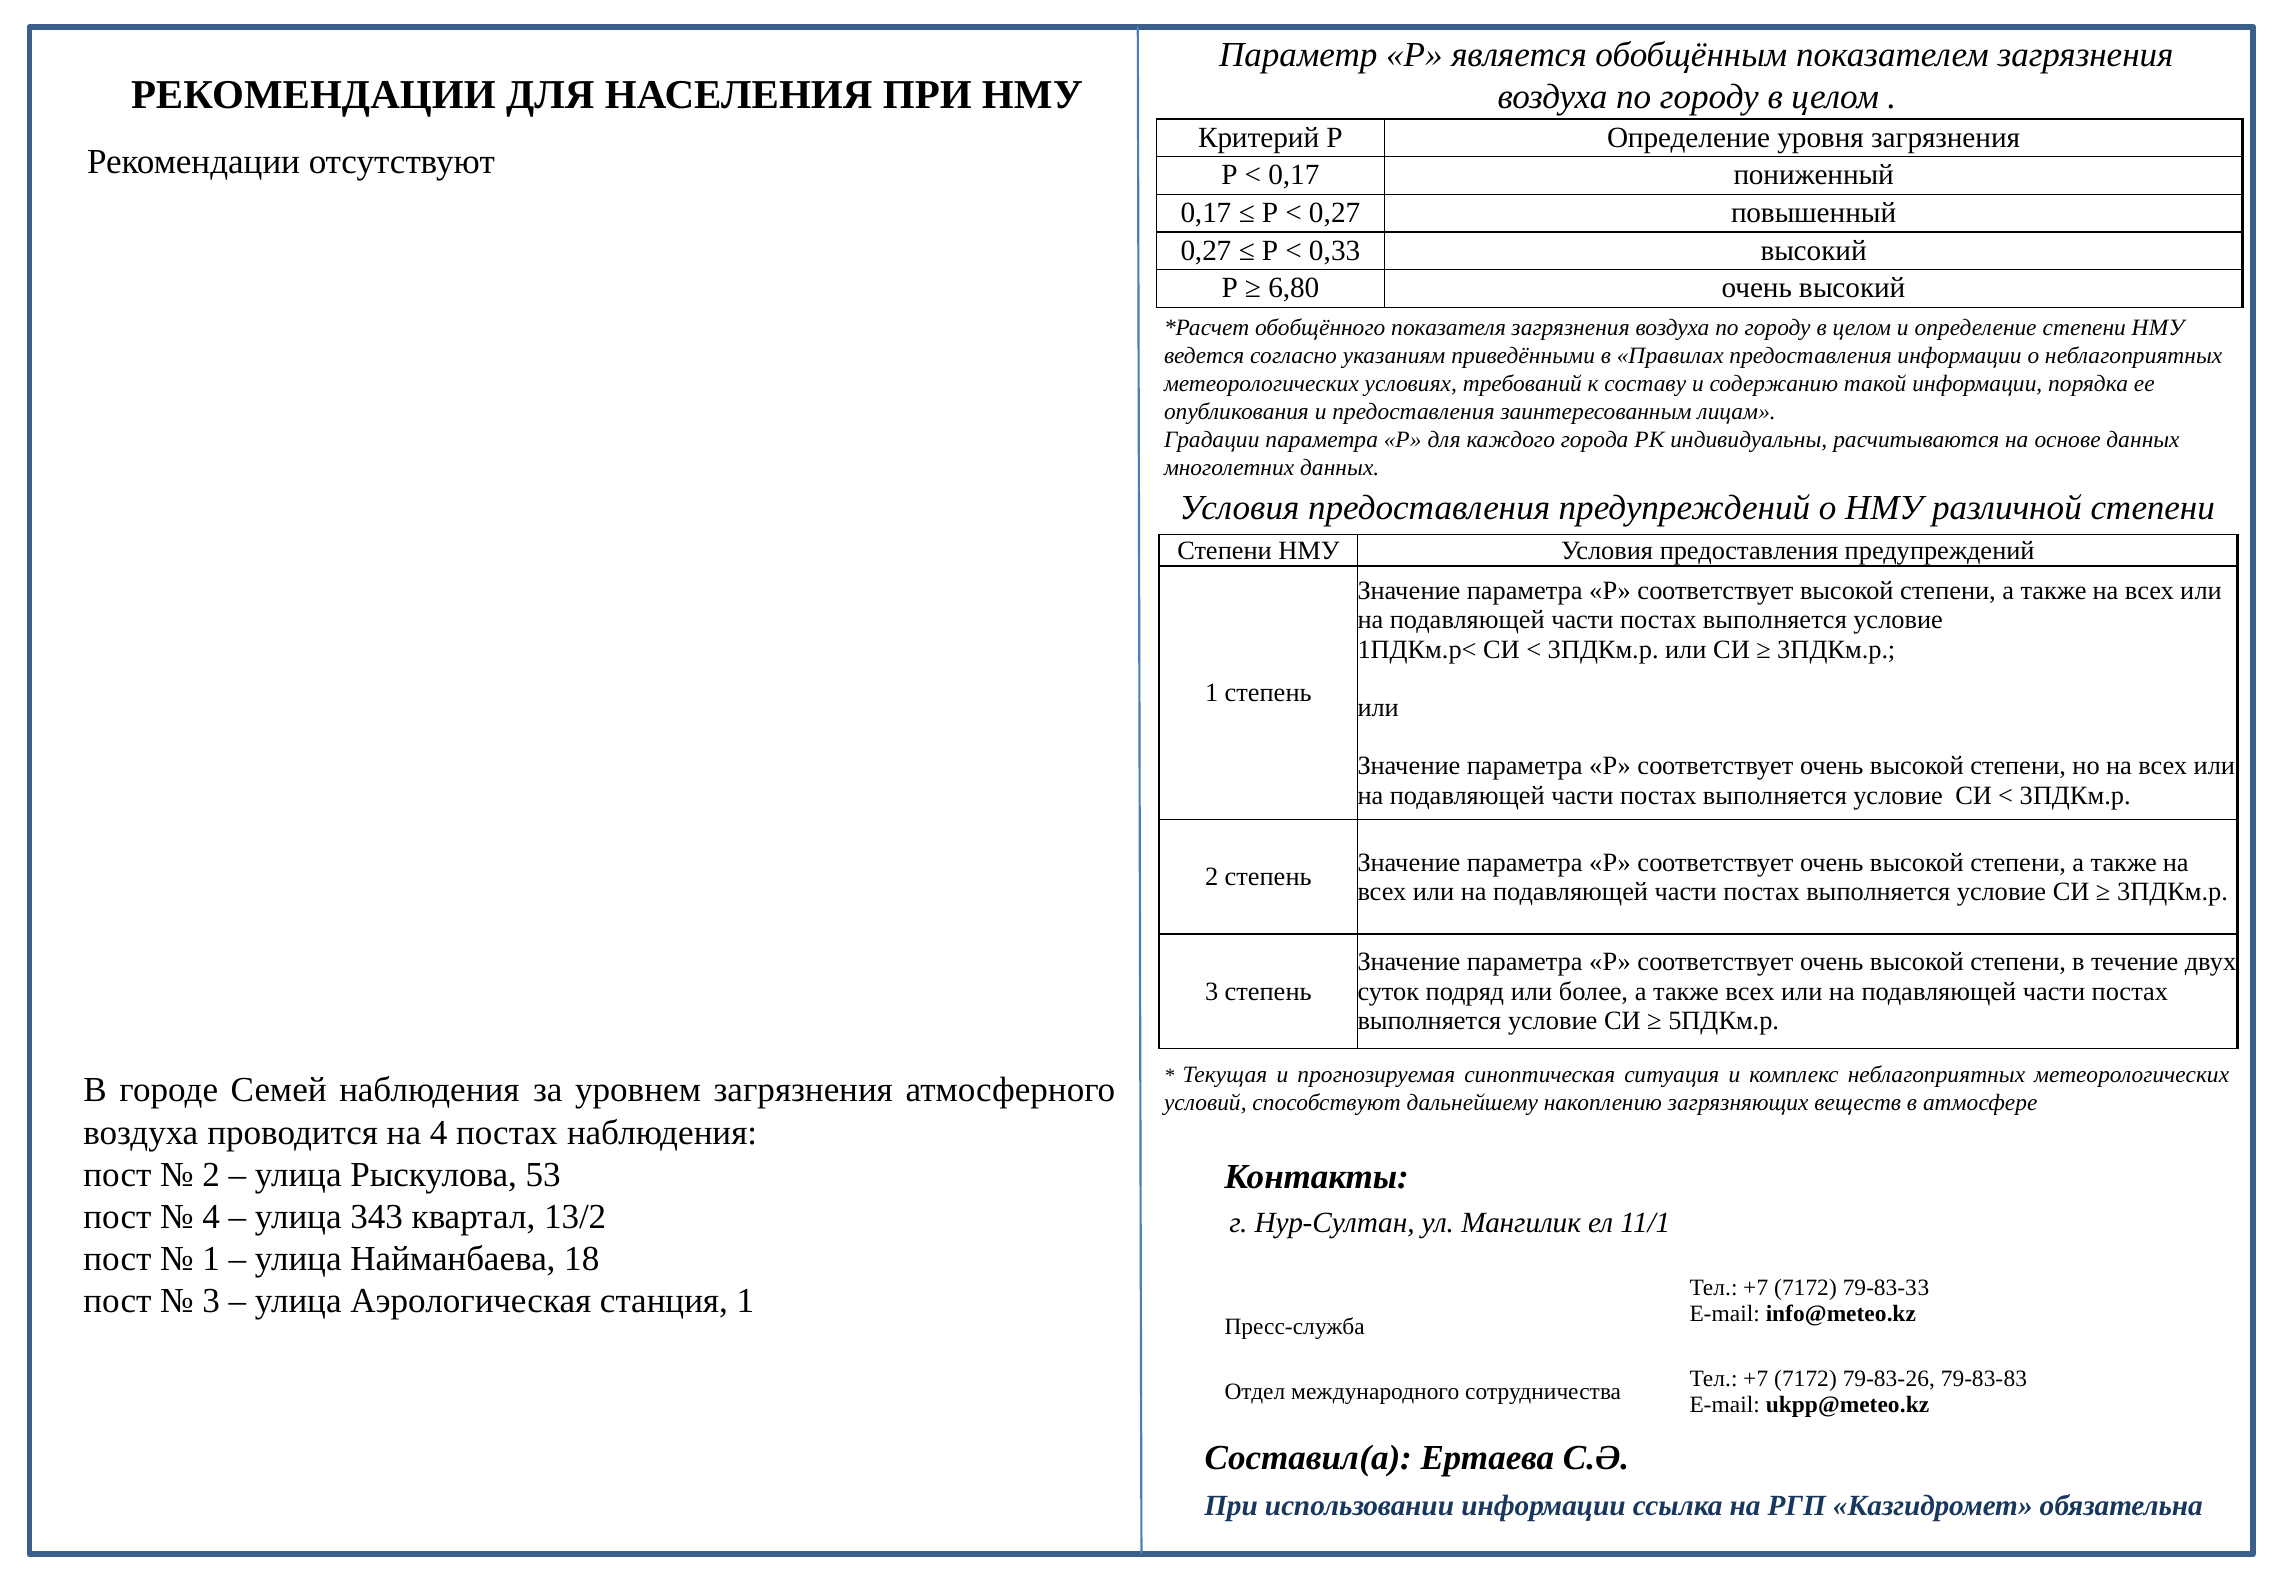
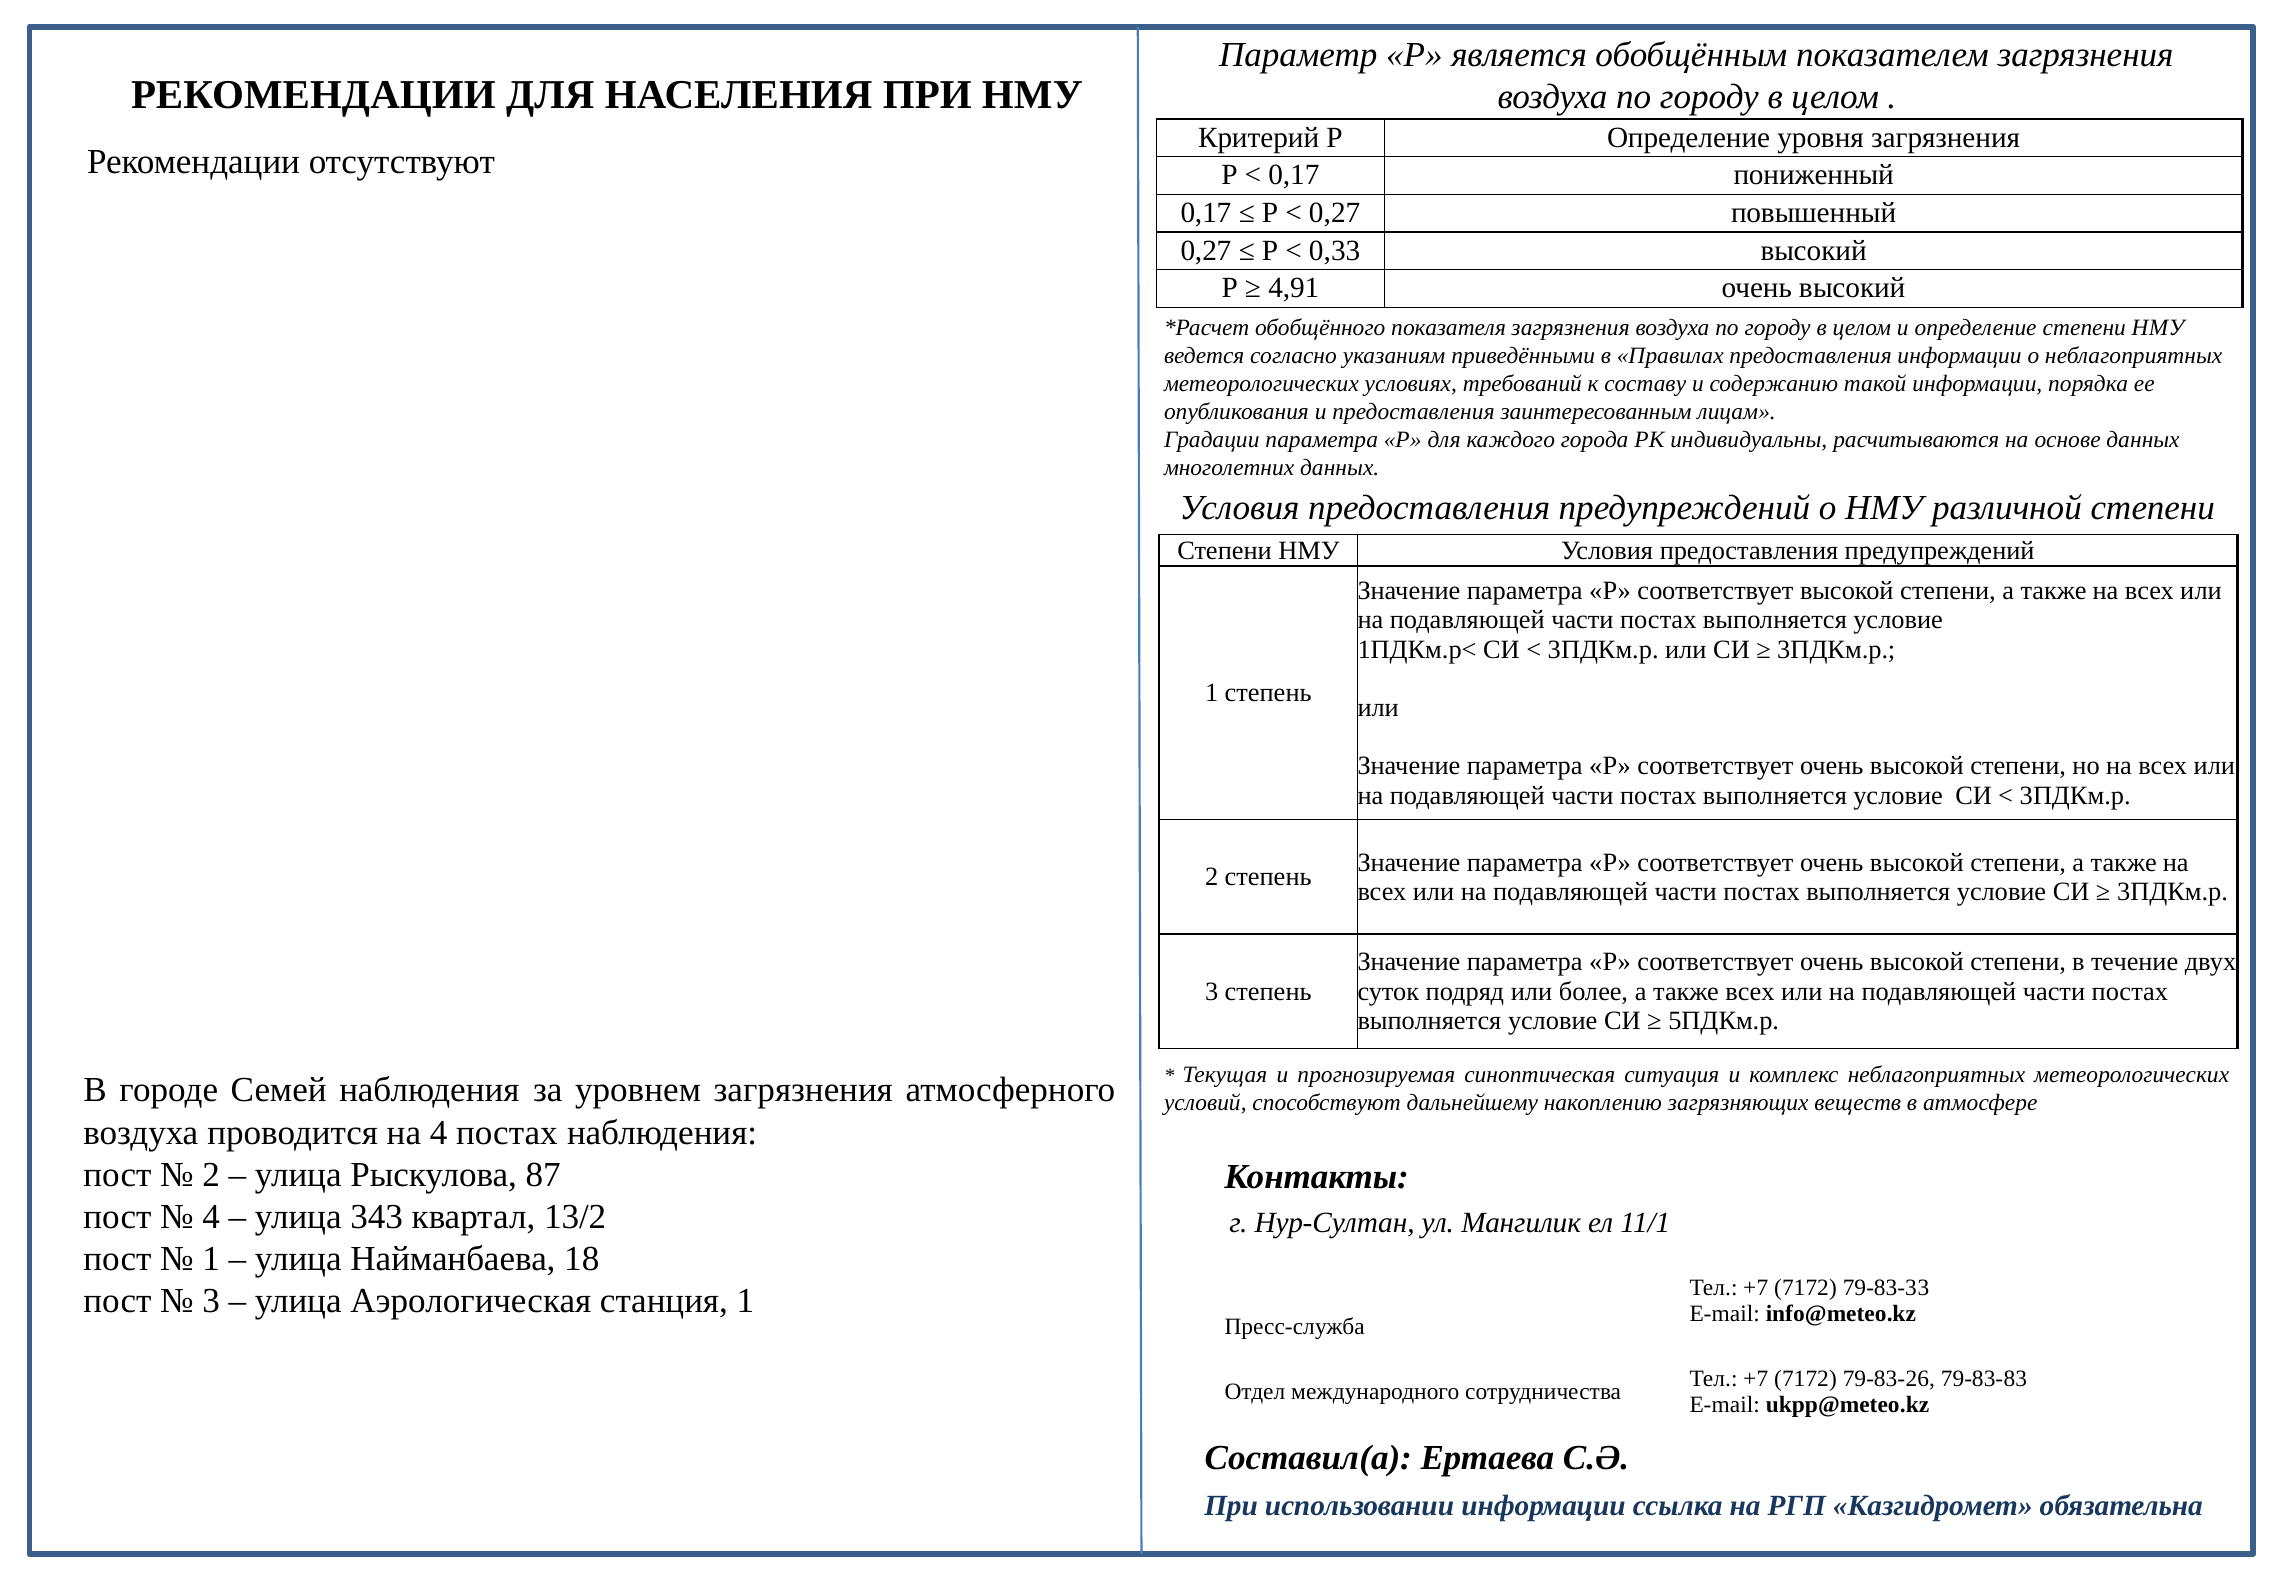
6,80: 6,80 -> 4,91 (1294, 288)
53: 53 -> 87 (543, 1174)
